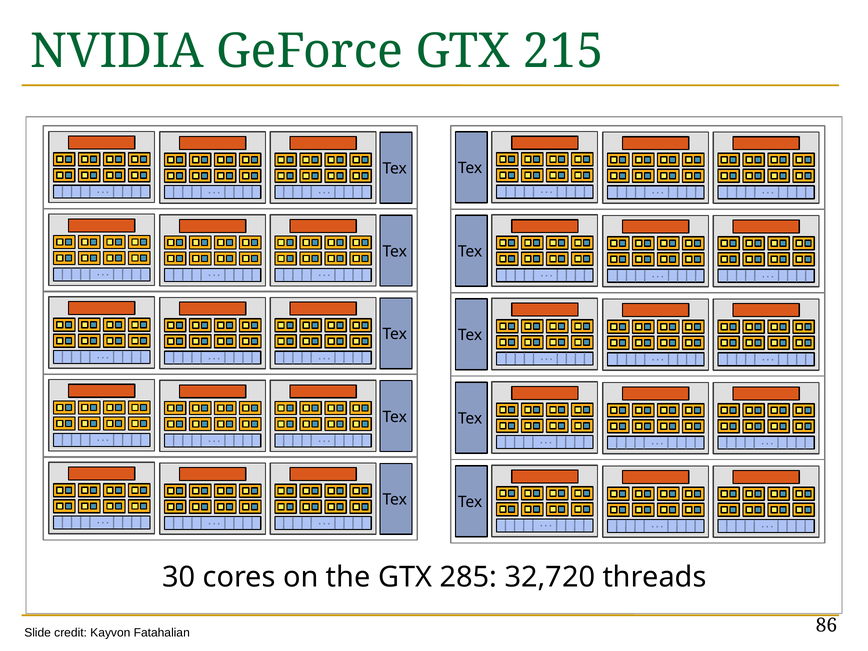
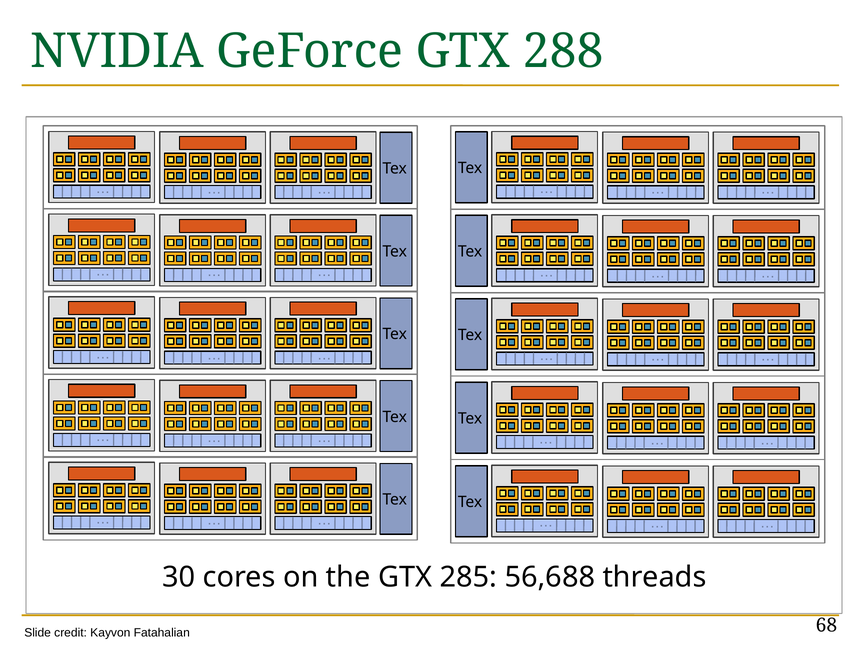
215: 215 -> 288 (563, 51)
32,720: 32,720 -> 56,688 (550, 577)
86: 86 -> 68 (827, 626)
